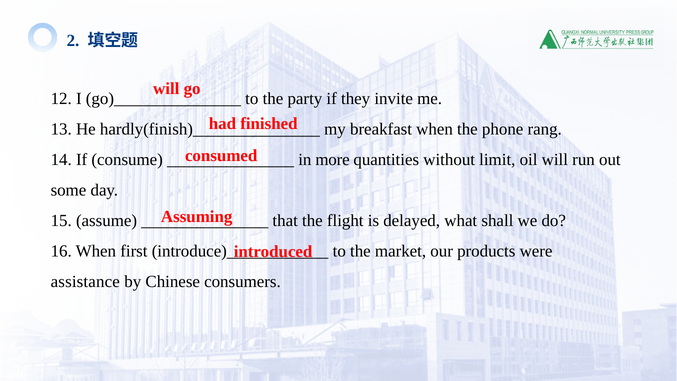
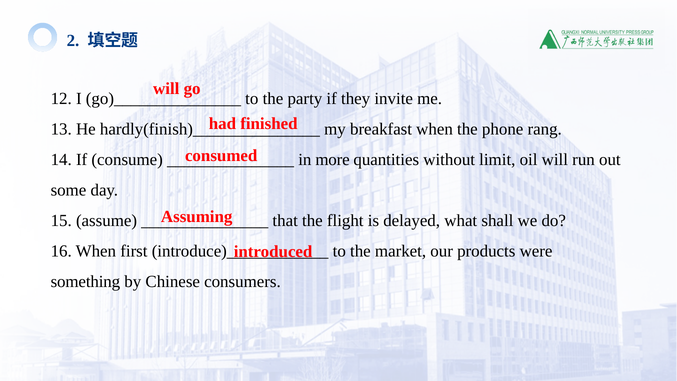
assistance: assistance -> something (85, 282)
